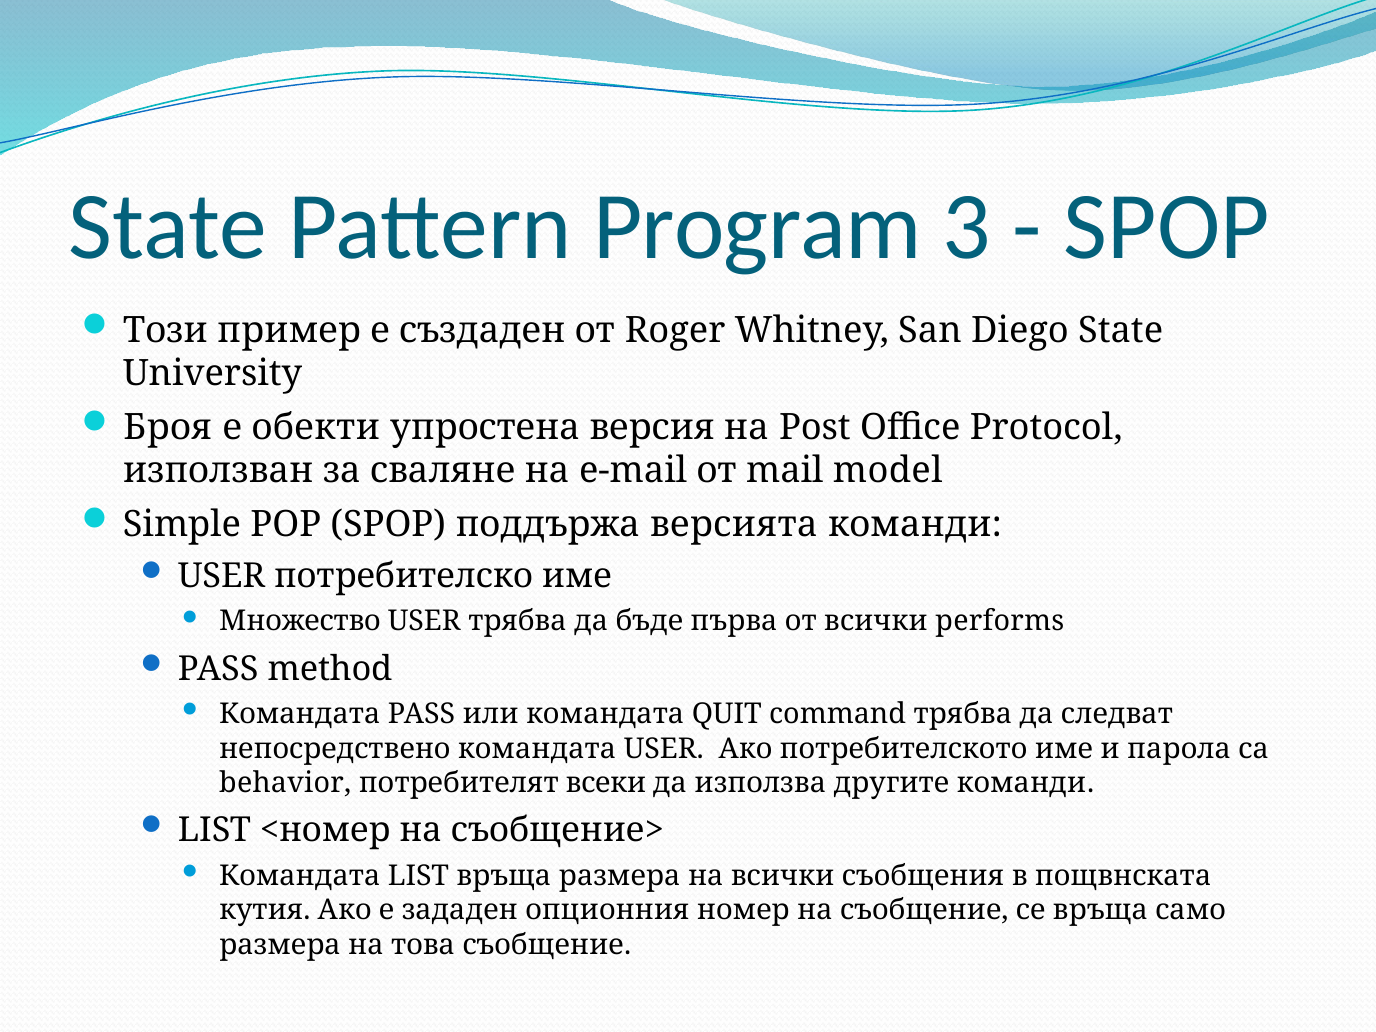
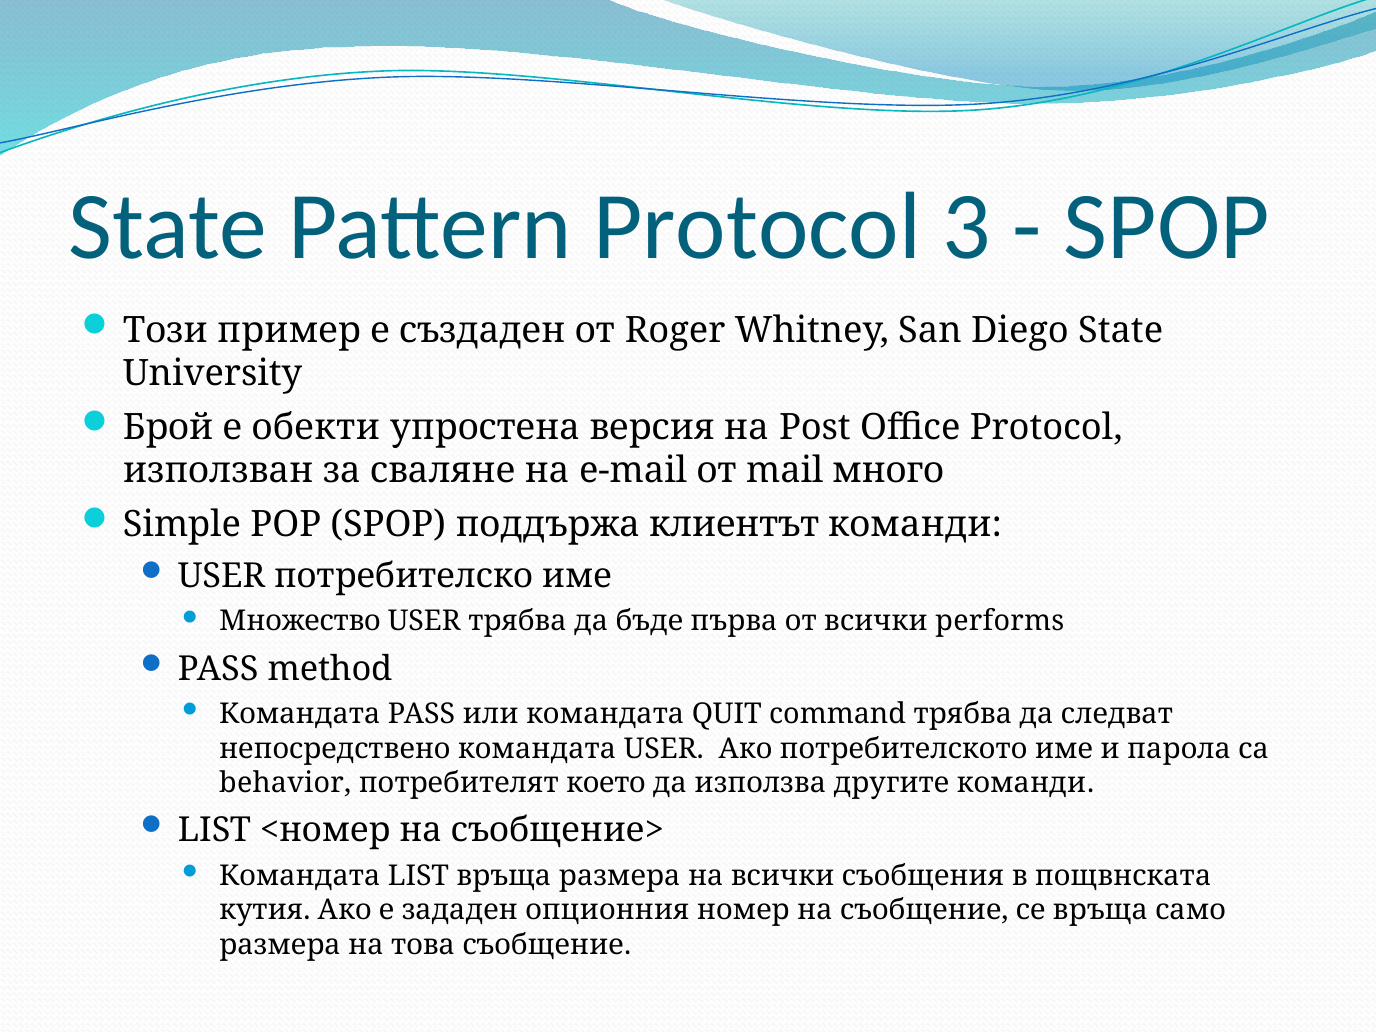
Pattern Program: Program -> Protocol (757, 227)
Броя: Броя -> Брой (168, 427)
model: model -> много (888, 471)
версията: версията -> клиентът (734, 524)
всеки: всеки -> което (606, 783)
